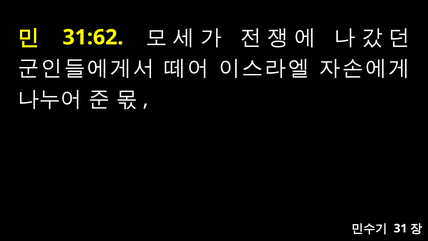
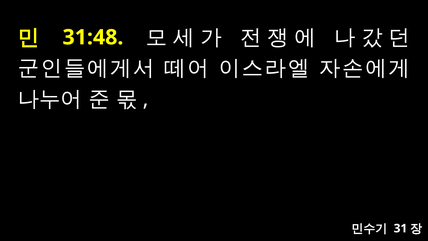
31:62: 31:62 -> 31:48 (93, 37)
